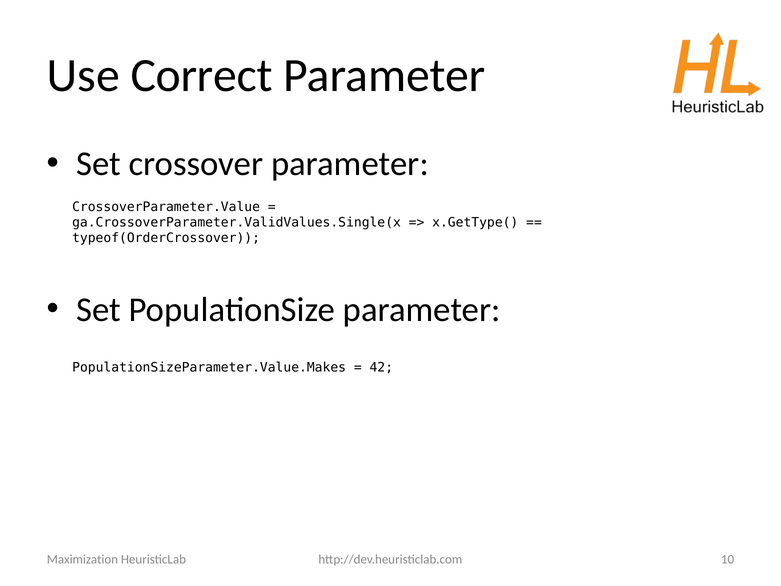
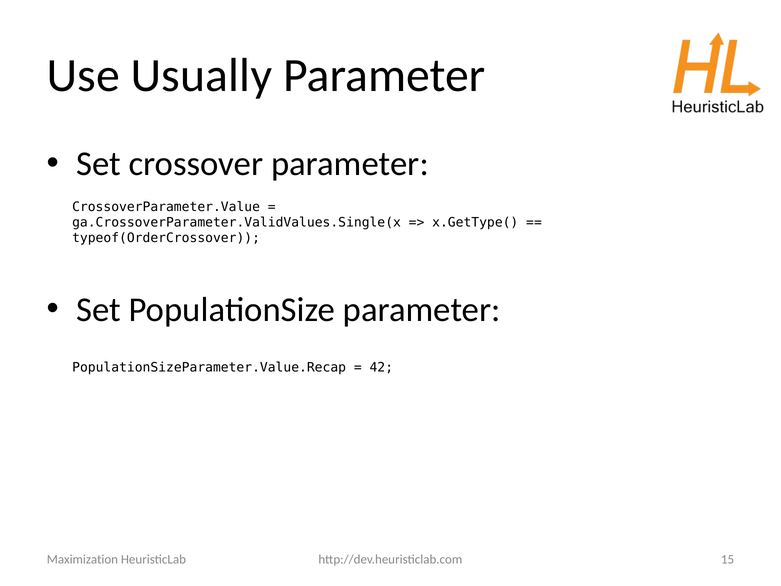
Correct: Correct -> Usually (201, 76)
PopulationSizeParameter.Value.Makes: PopulationSizeParameter.Value.Makes -> PopulationSizeParameter.Value.Recap (209, 367)
10: 10 -> 15 (728, 559)
